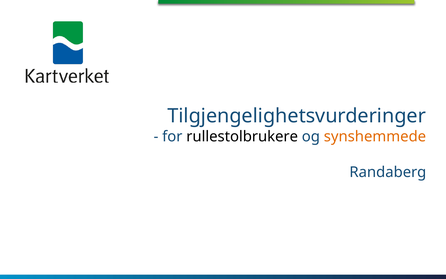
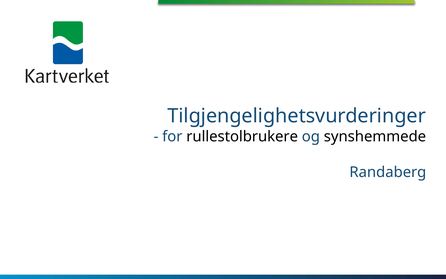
synshemmede colour: orange -> black (375, 136)
